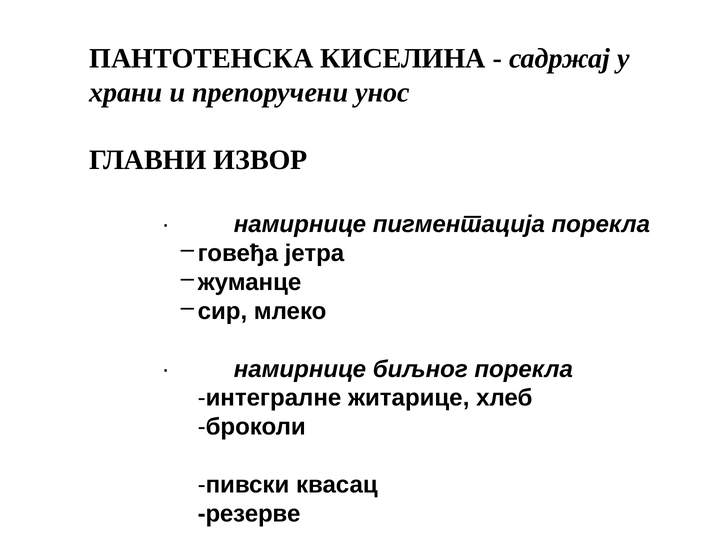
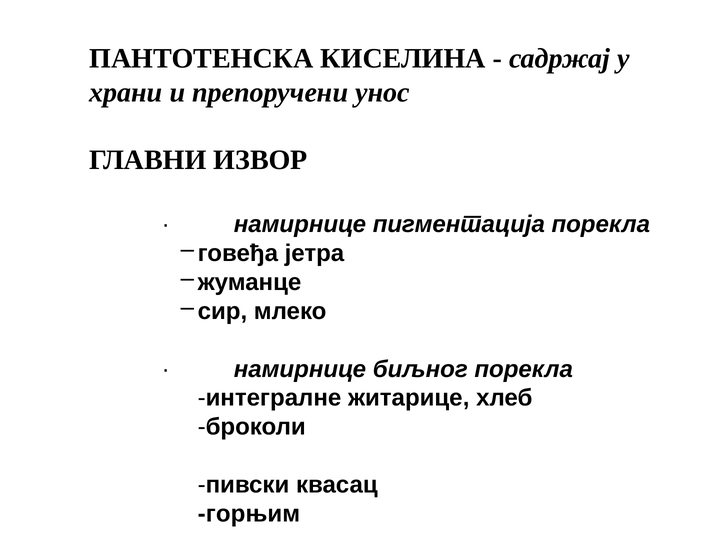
резерве: резерве -> горњим (249, 513)
